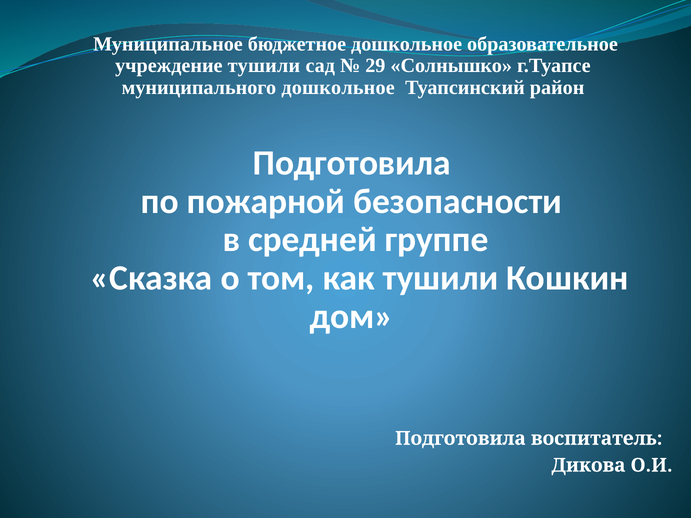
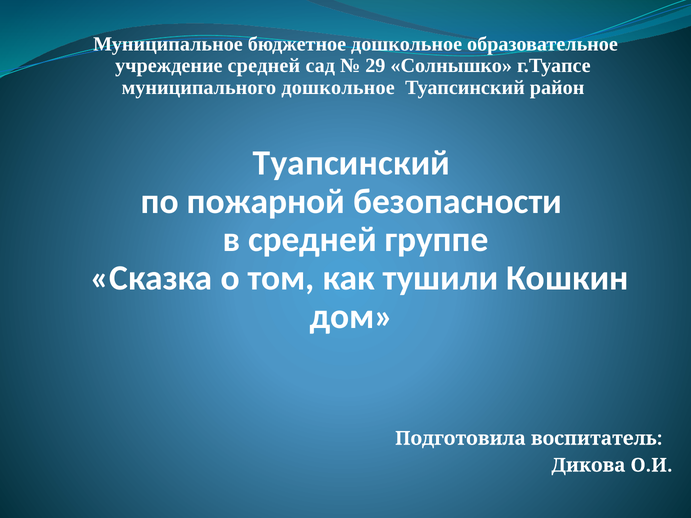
учреждение тушили: тушили -> средней (264, 66)
Подготовила: Подготовила -> Туапсинский (352, 163)
